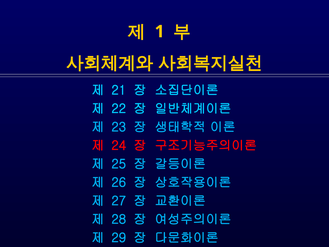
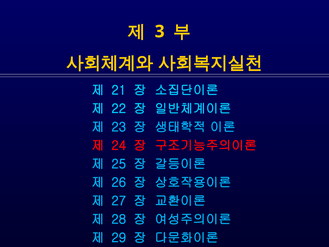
1: 1 -> 3 (160, 32)
